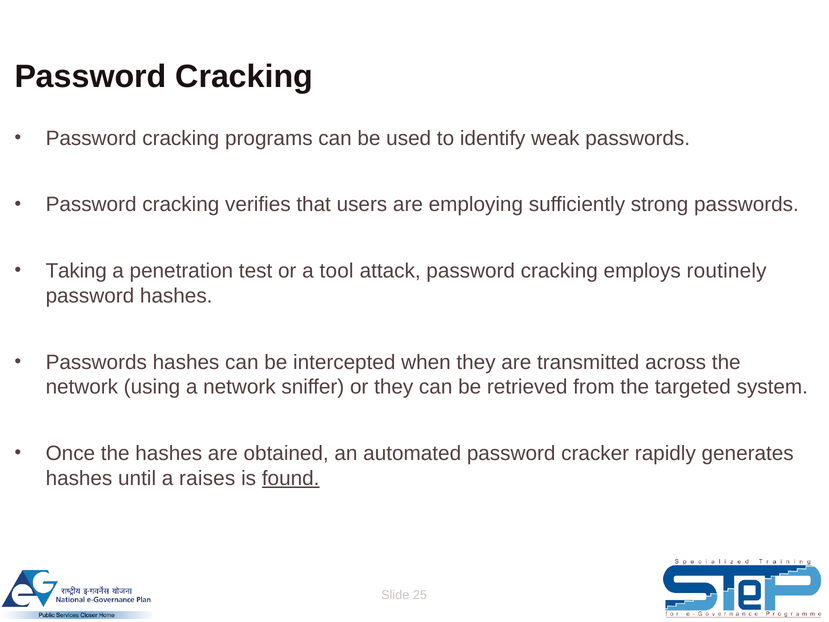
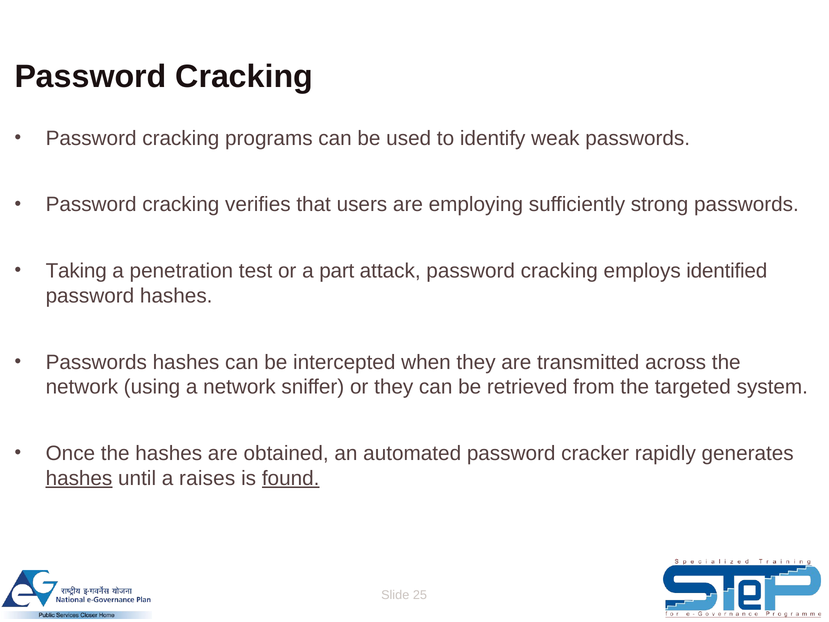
tool: tool -> part (337, 271)
routinely: routinely -> identified (727, 271)
hashes underline: none -> present (79, 478)
